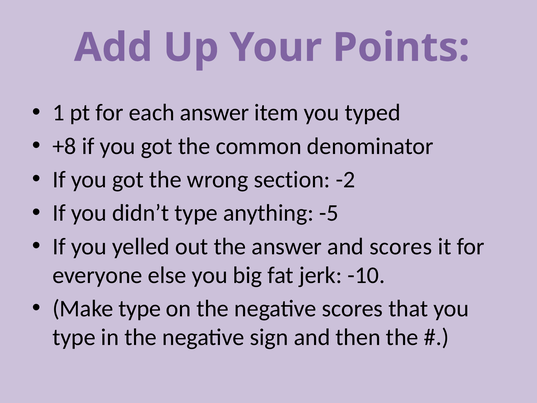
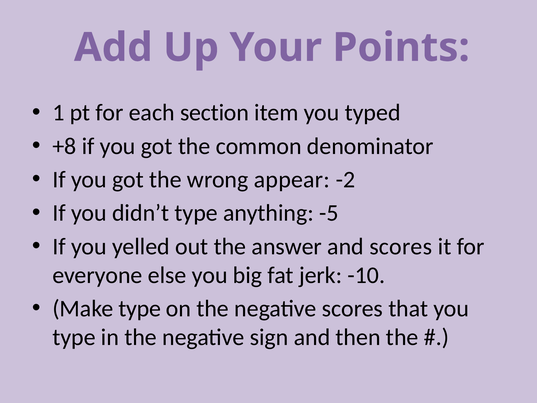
each answer: answer -> section (214, 113)
section: section -> appear (292, 180)
